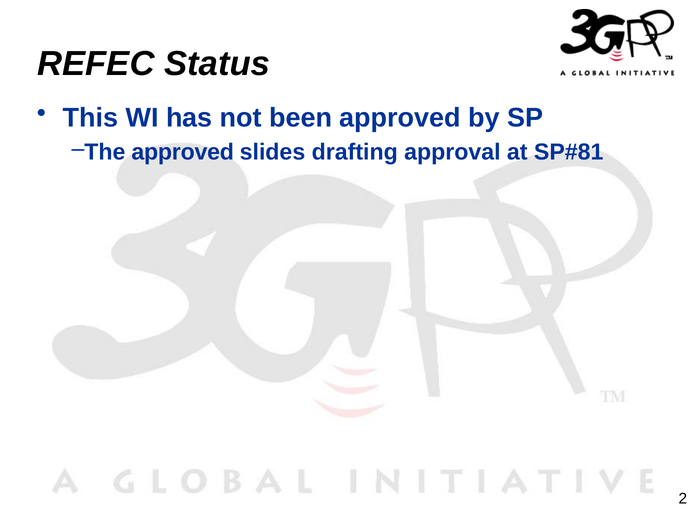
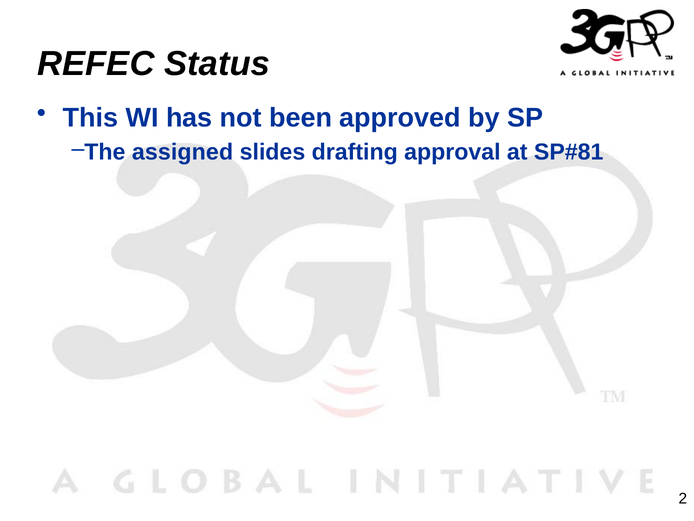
The approved: approved -> assigned (183, 152)
